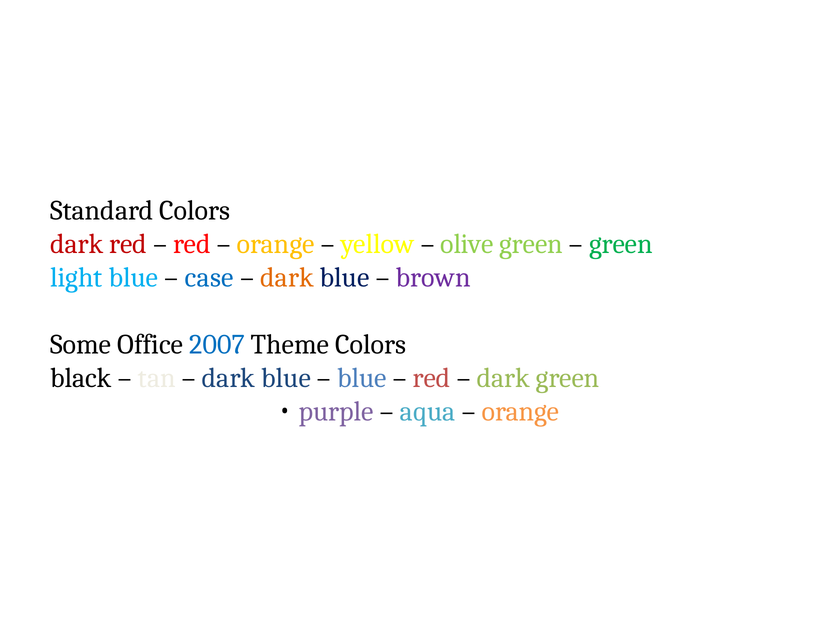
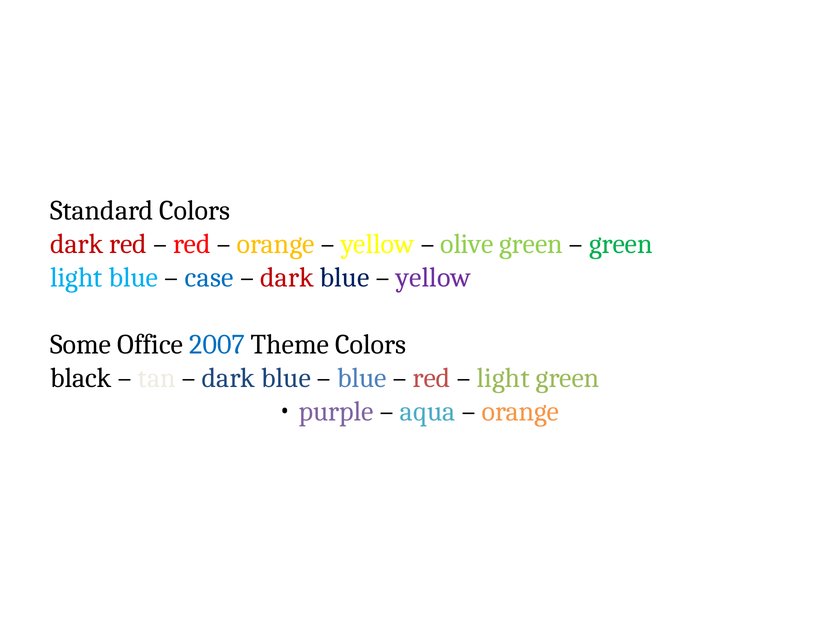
dark colour: orange -> red (287, 278)
brown: brown -> yellow (433, 278)
dark: dark -> light (503, 378)
